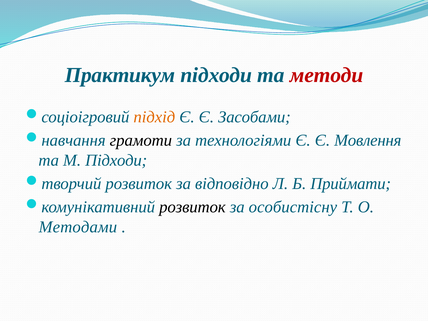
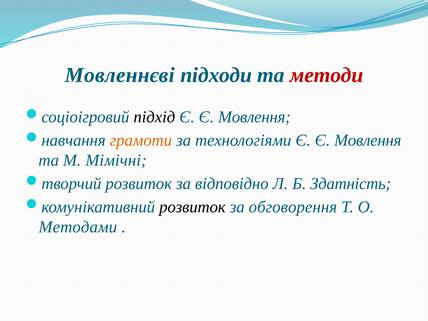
Практикум: Практикум -> Мовленнєві (120, 75)
підхід colour: orange -> black (154, 117)
Засобами: Засобами -> Мовлення (254, 117)
грамоти colour: black -> orange (141, 140)
М Підходи: Підходи -> Мімічні (116, 160)
Приймати: Приймати -> Здатність (351, 184)
особистісну: особистісну -> обговорення (293, 207)
